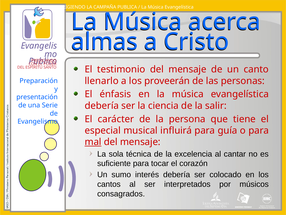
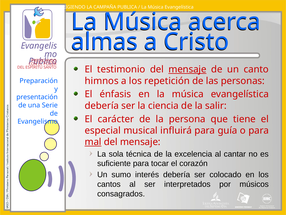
mensaje underline: none -> present (187, 69)
llenarlo: llenarlo -> himnos (102, 81)
proveerán: proveerán -> repetición (167, 81)
